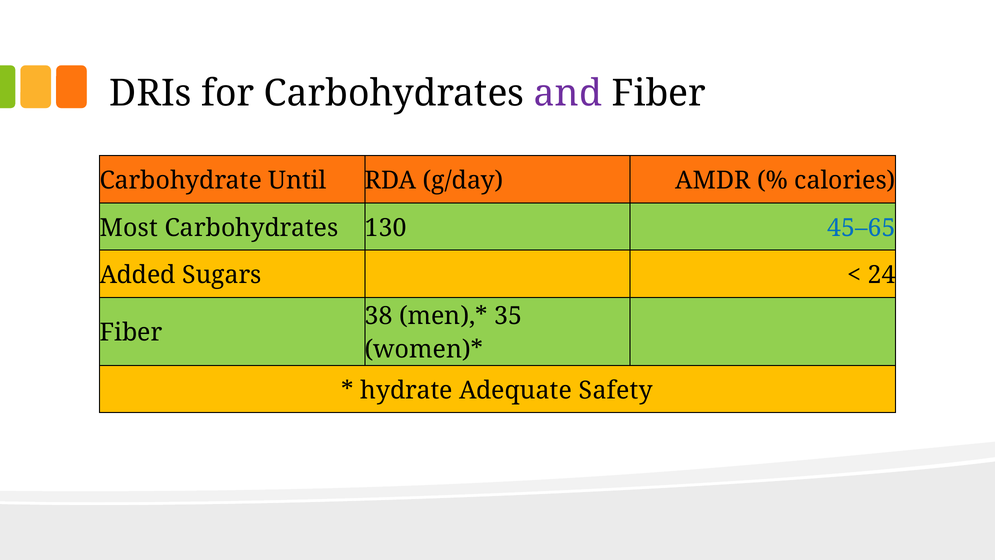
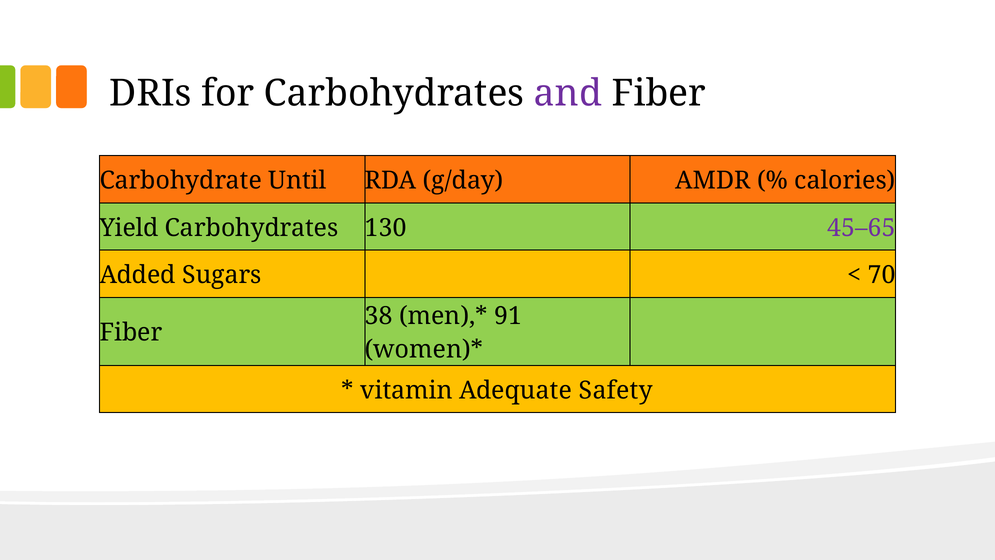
Most: Most -> Yield (129, 228)
45–65 colour: blue -> purple (861, 228)
24: 24 -> 70 (882, 275)
35: 35 -> 91 (508, 316)
hydrate: hydrate -> vitamin (407, 390)
